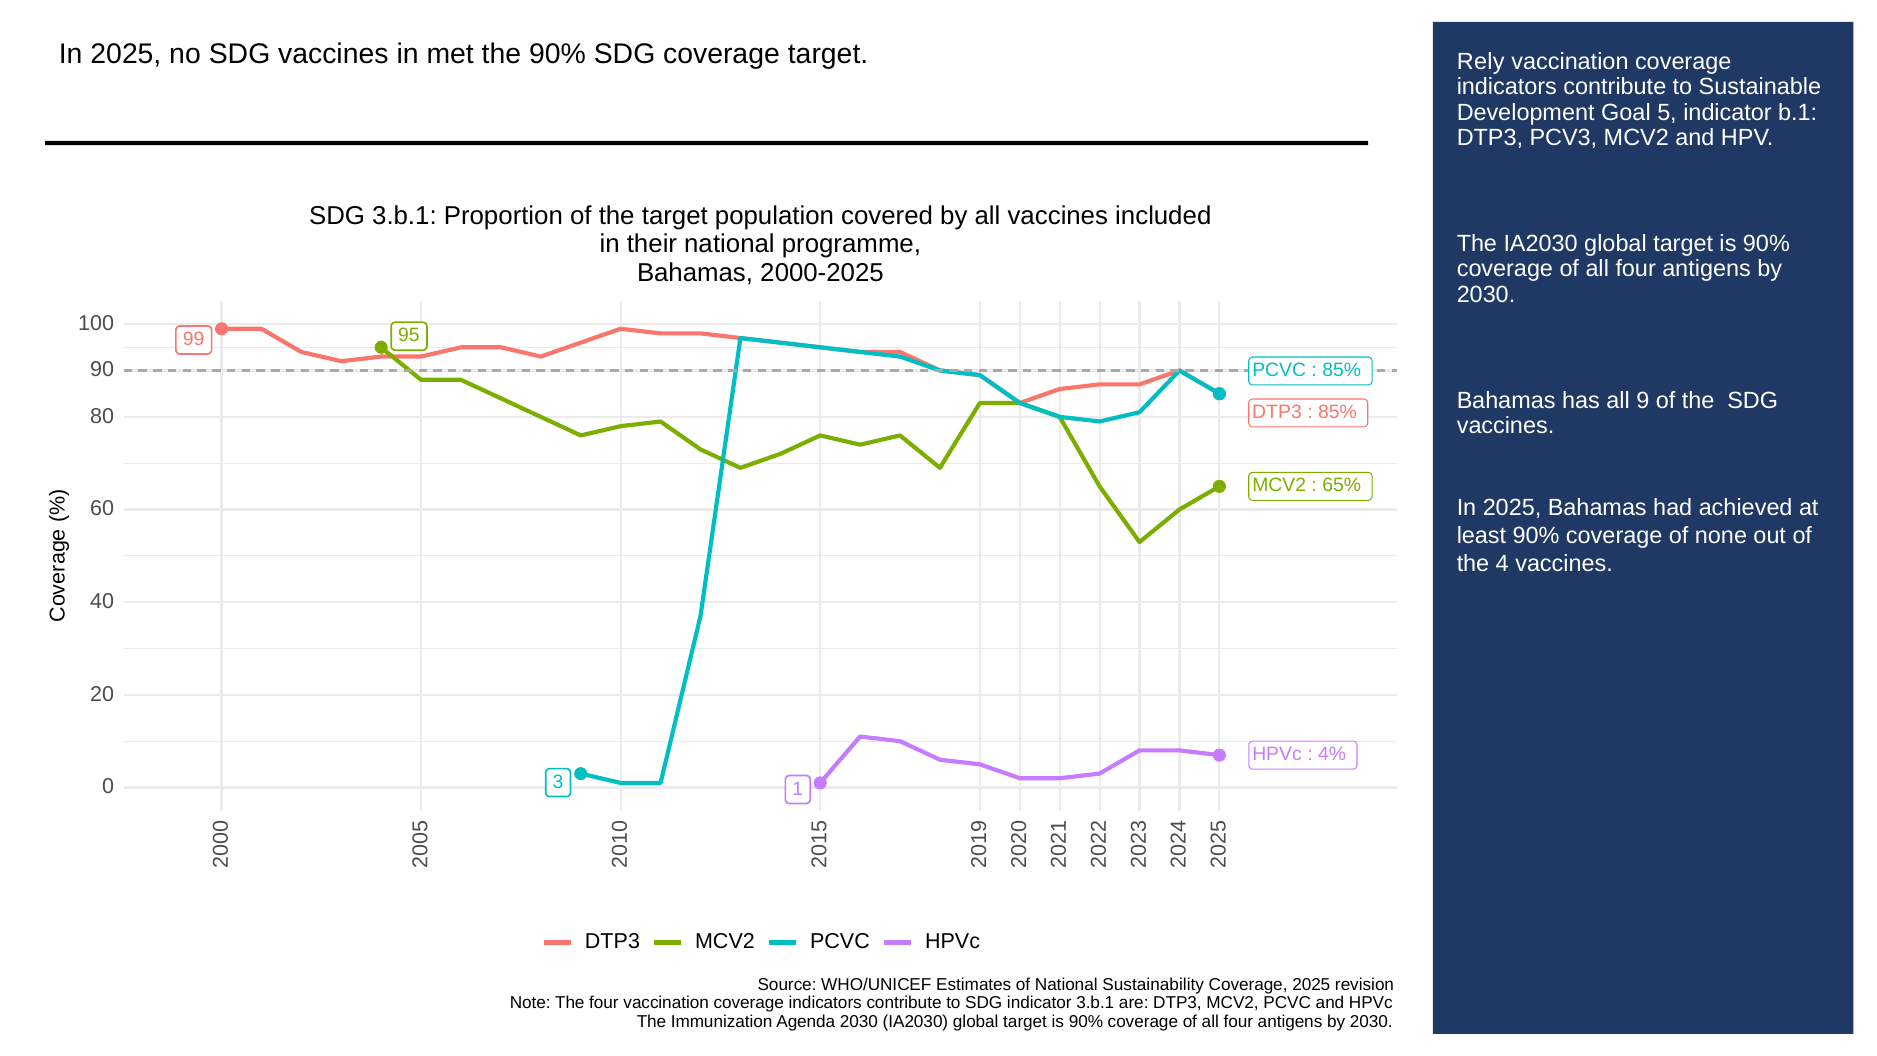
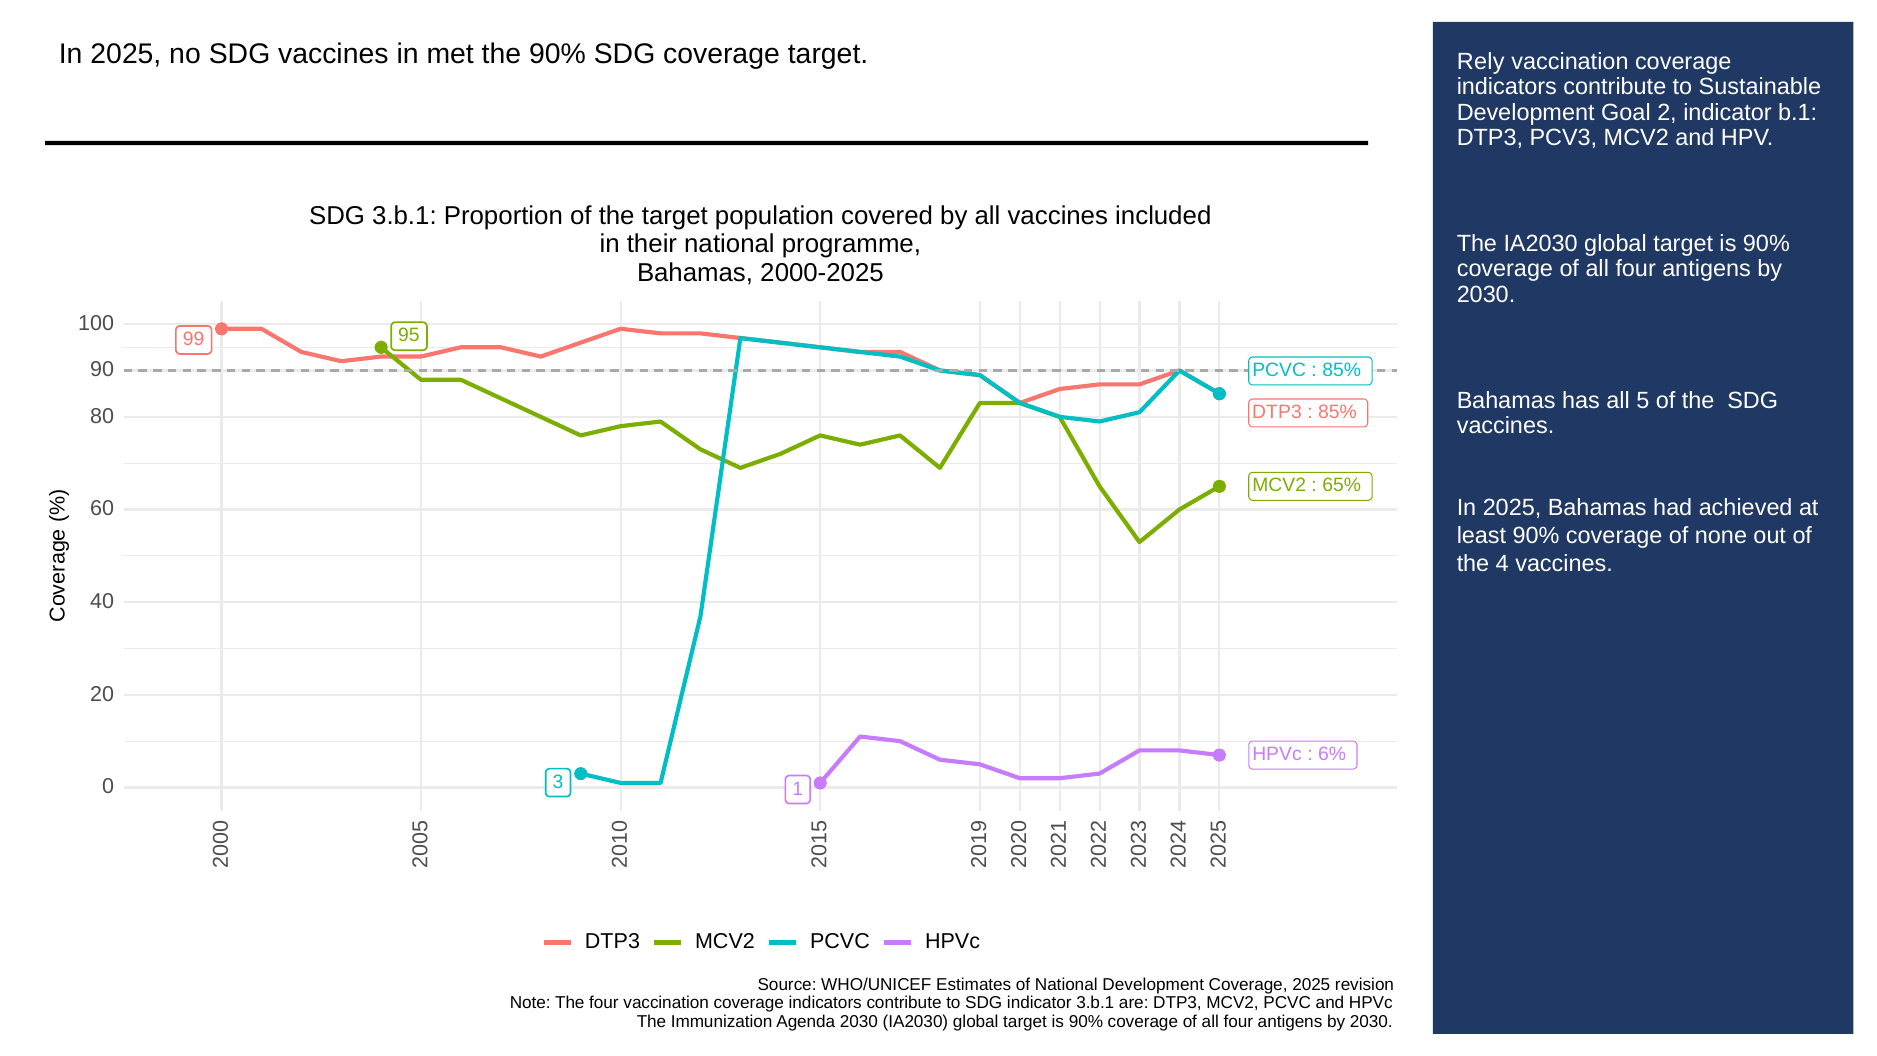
Goal 5: 5 -> 2 (1667, 112)
all 9: 9 -> 5 (1643, 401)
4%: 4% -> 6% (1332, 754)
National Sustainability: Sustainability -> Development (1153, 984)
